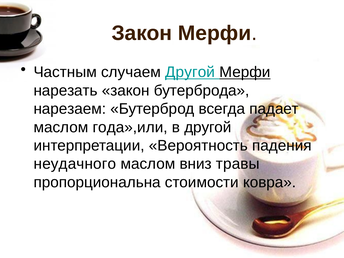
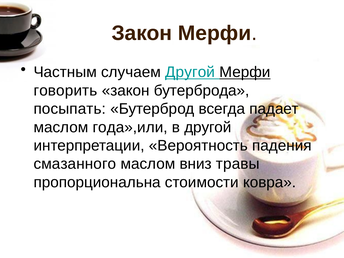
нарезать: нарезать -> говорить (65, 91)
нарезаем: нарезаем -> посыпать (70, 109)
неудачного: неудачного -> смазанного (75, 164)
